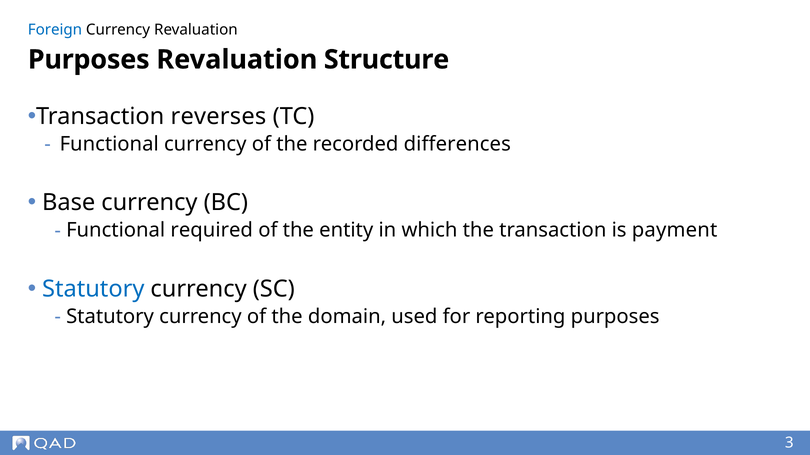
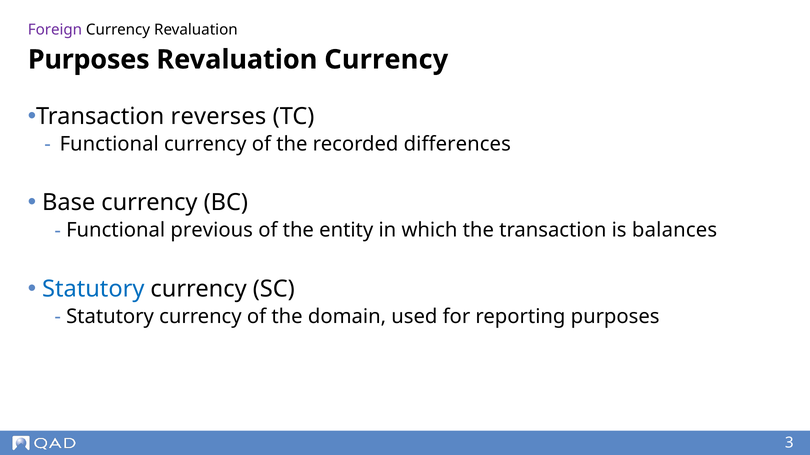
Foreign colour: blue -> purple (55, 30)
Revaluation Structure: Structure -> Currency (386, 60)
required: required -> previous (212, 231)
payment: payment -> balances (675, 231)
